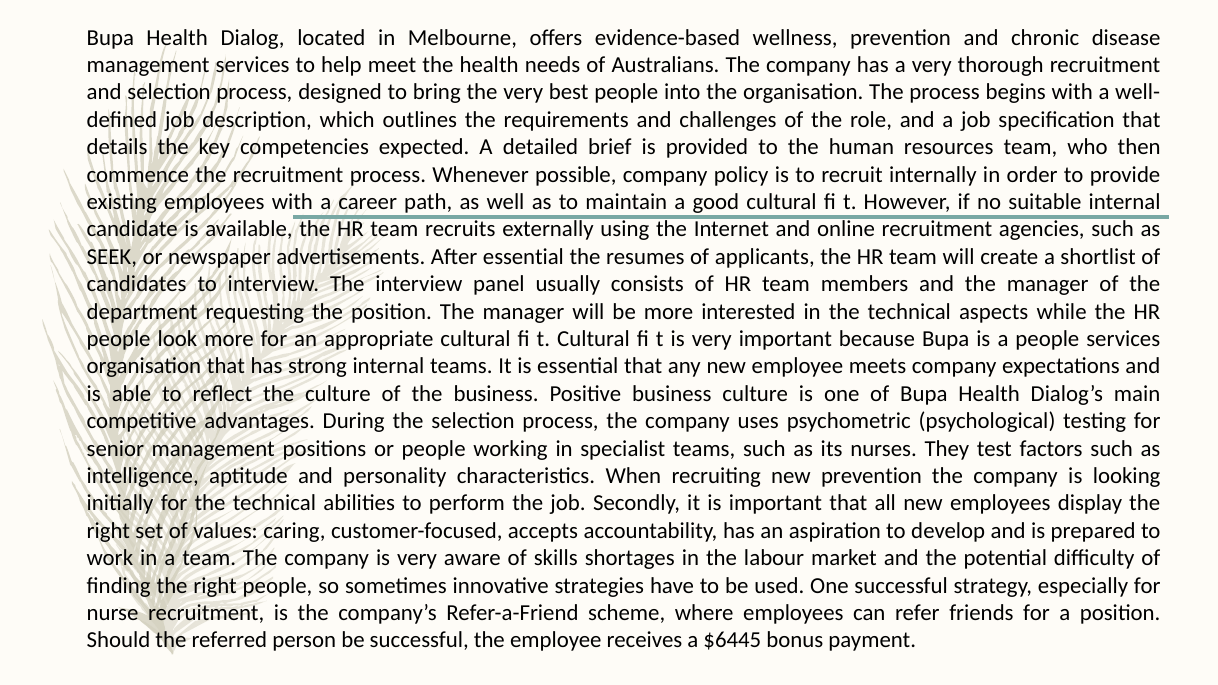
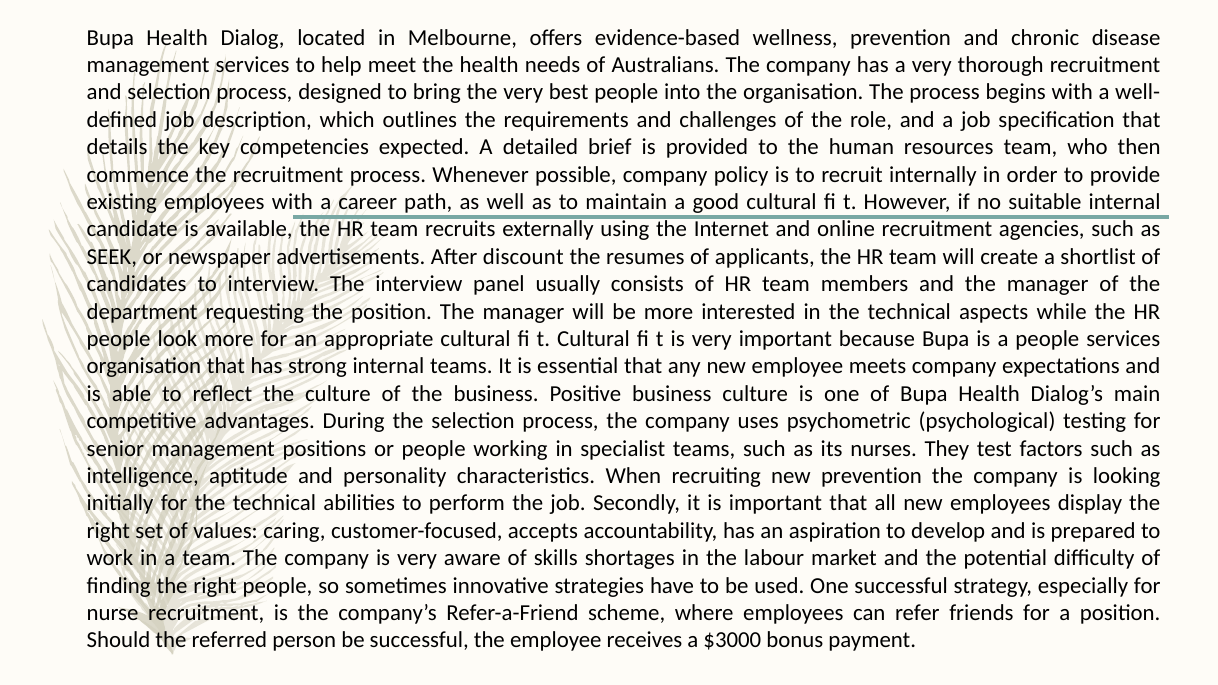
After essential: essential -> discount (523, 257)
$6445: $6445 -> $3000 (732, 640)
